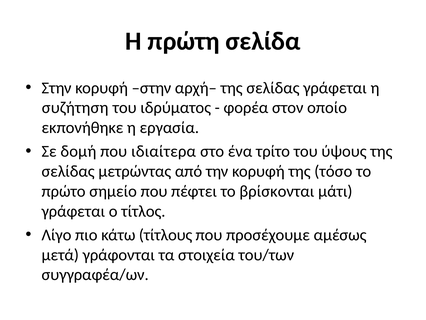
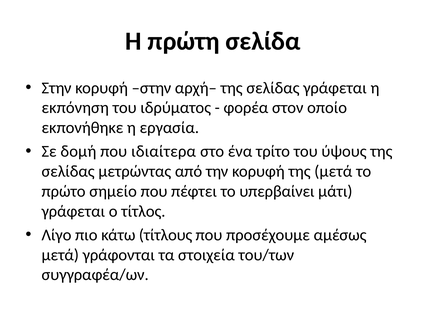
συζήτηση: συζήτηση -> εκπόνηση (75, 108)
της τόσο: τόσο -> μετά (333, 171)
βρίσκονται: βρίσκονται -> υπερβαίνει (277, 191)
